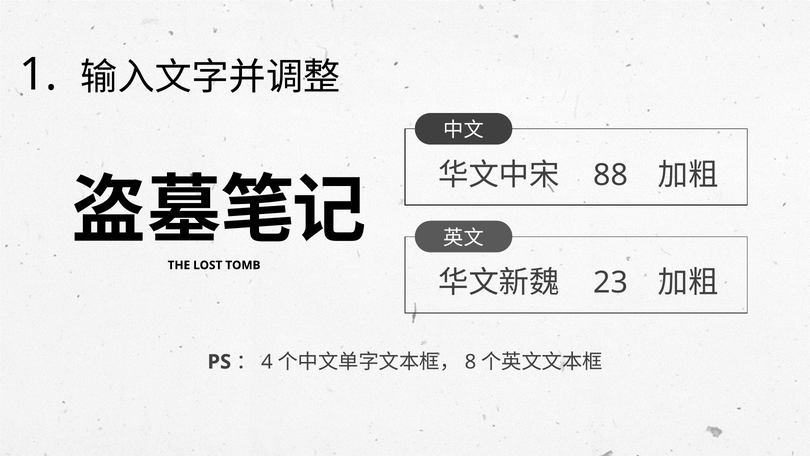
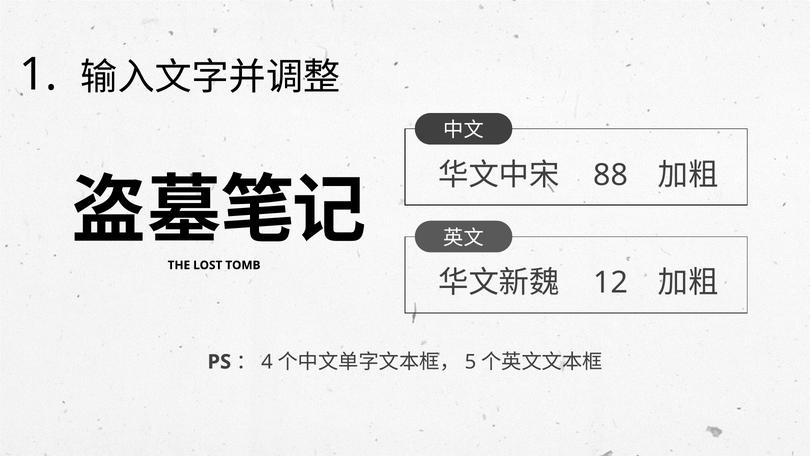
23: 23 -> 12 (611, 282)
8: 8 -> 5 (470, 362)
